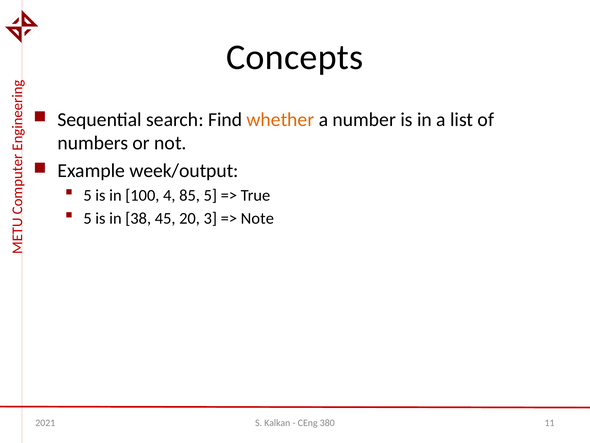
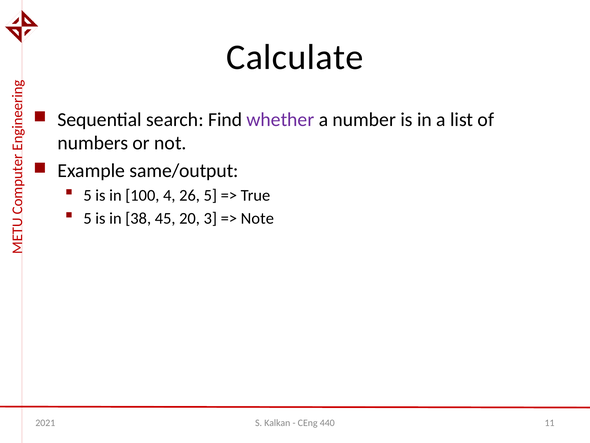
Concepts: Concepts -> Calculate (295, 57)
whether colour: orange -> purple (280, 119)
week/output: week/output -> same/output (184, 171)
85: 85 -> 26 (190, 195)
380: 380 -> 440 (327, 423)
